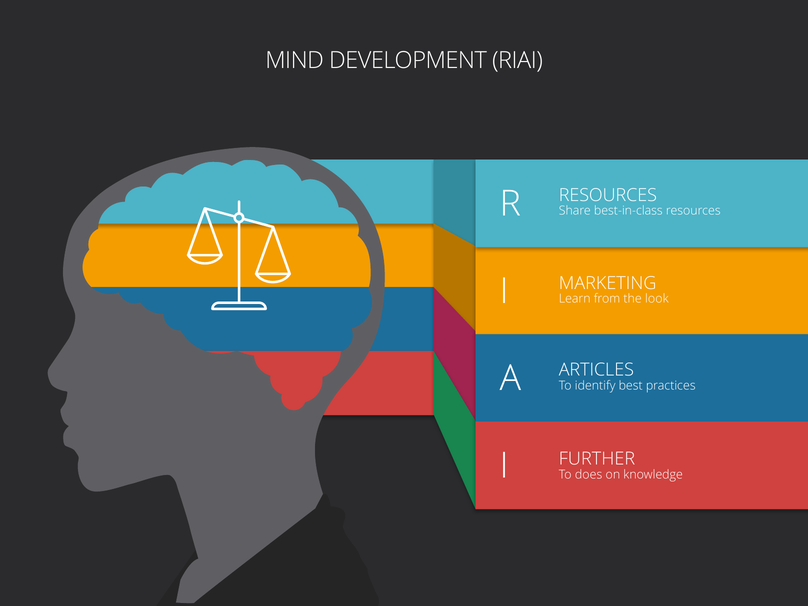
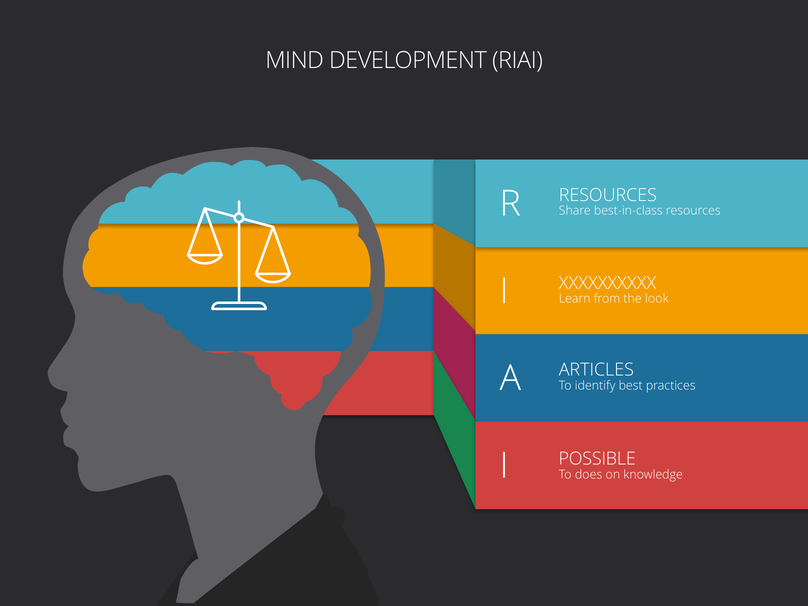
MARKETING: MARKETING -> XXXXXXXXXX (608, 283)
FURTHER: FURTHER -> POSSIBLE (597, 459)
